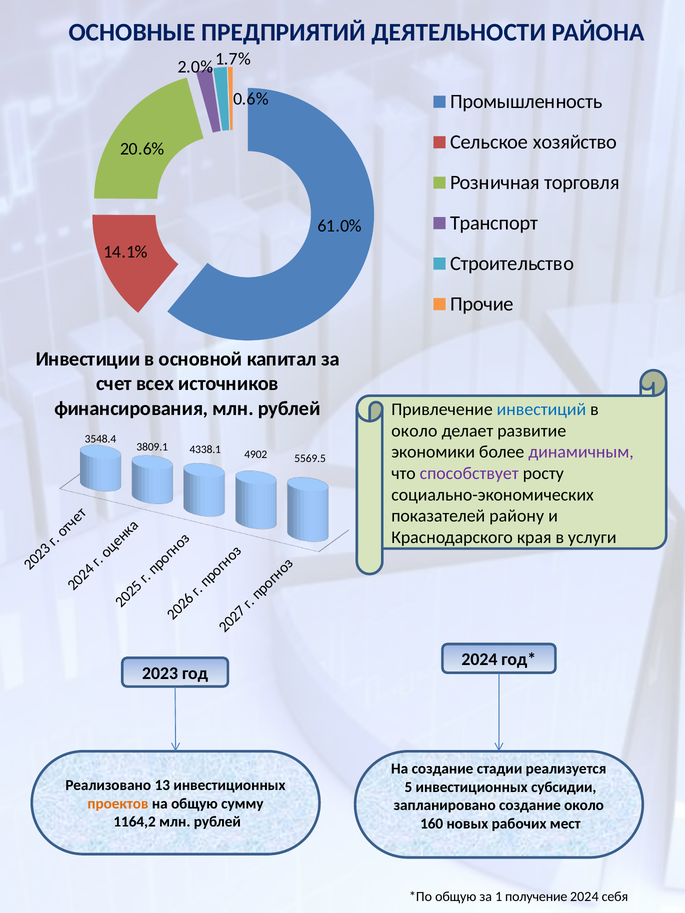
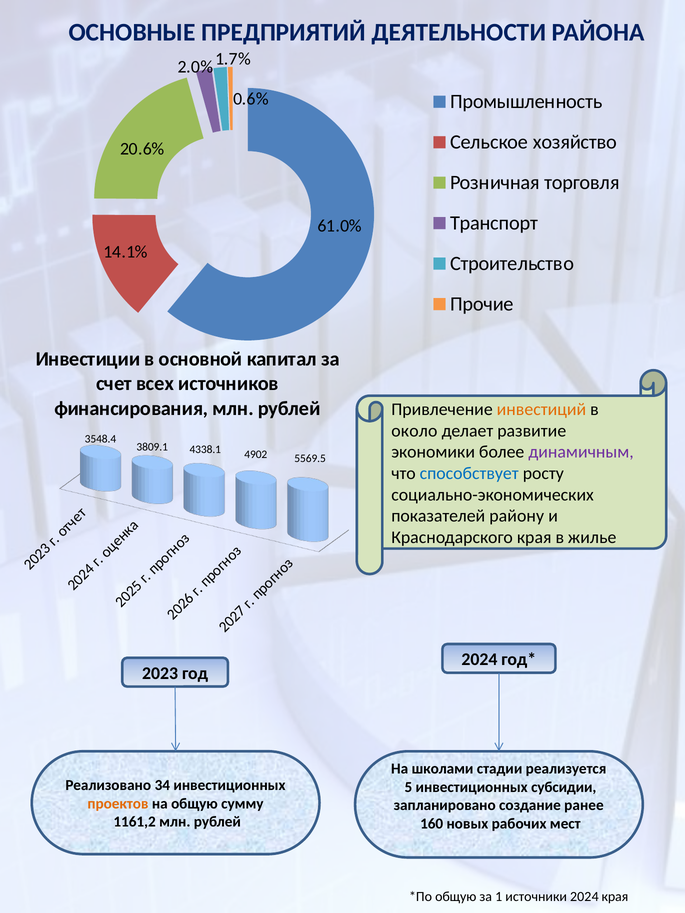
инвестиций colour: blue -> orange (541, 410)
способствует colour: purple -> blue (469, 474)
услуги: услуги -> жилье (592, 537)
На создание: создание -> школами (443, 769)
13: 13 -> 34 (162, 786)
создание около: около -> ранее (584, 806)
1164,2: 1164,2 -> 1161,2 (135, 822)
получение: получение -> источники (536, 897)
2024 себя: себя -> края (615, 897)
